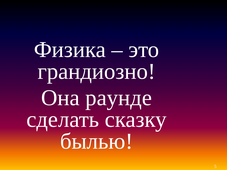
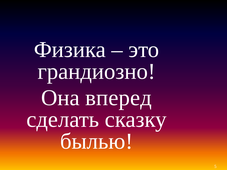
раунде: раунде -> вперед (119, 98)
